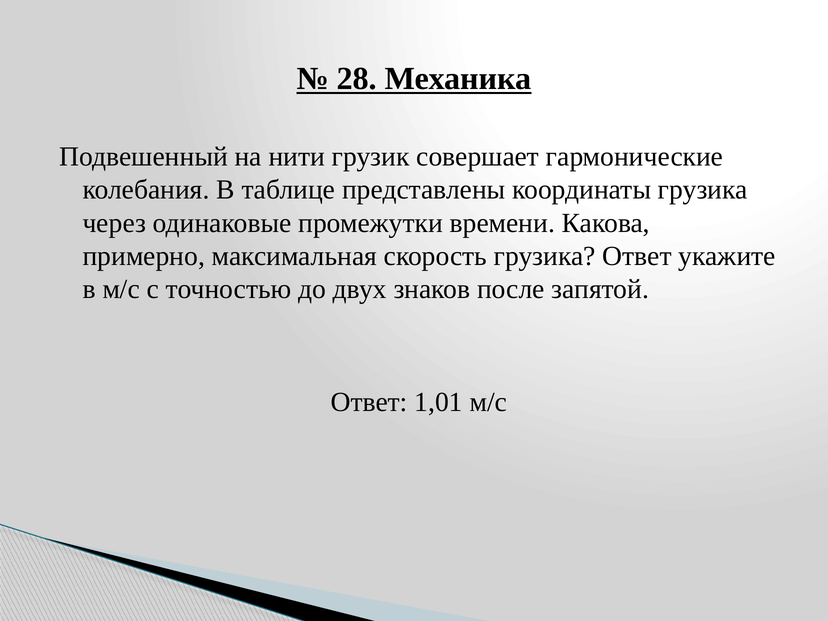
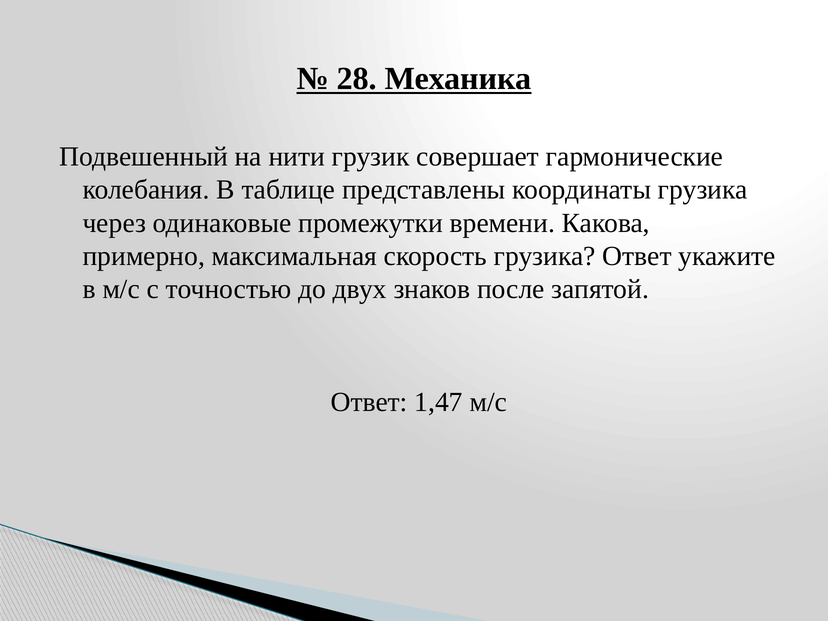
1,01: 1,01 -> 1,47 (439, 402)
